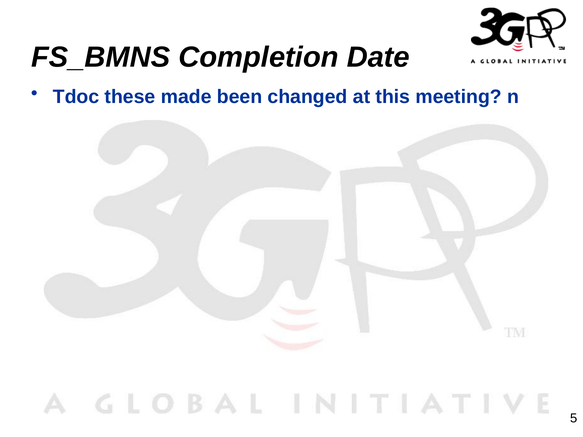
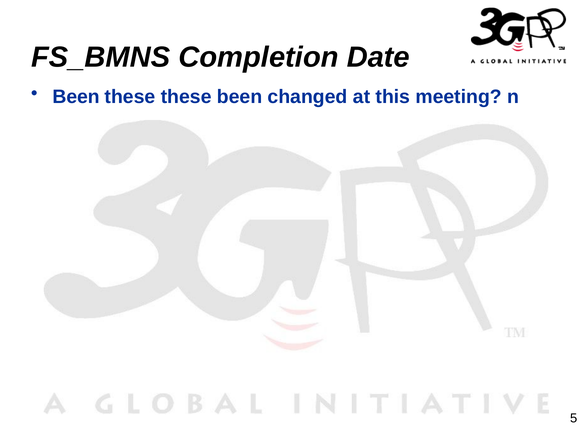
Tdoc: Tdoc -> Been (76, 97)
these made: made -> these (186, 97)
